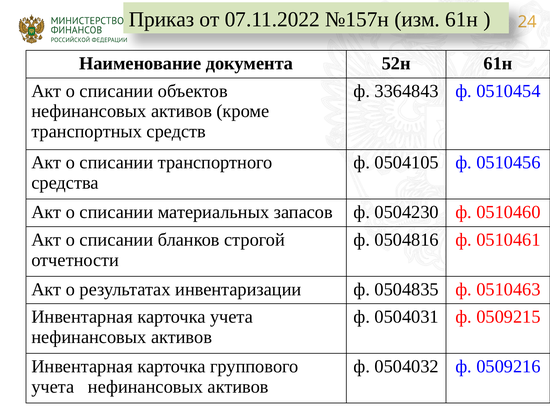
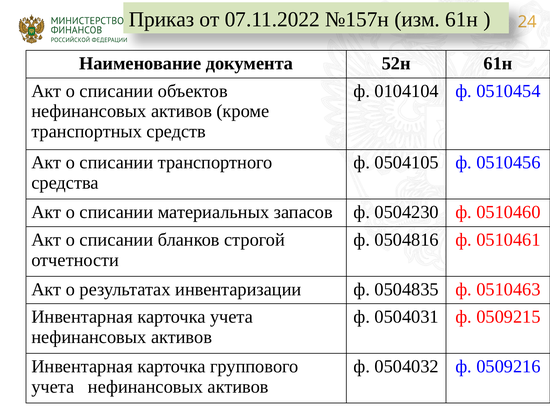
3364843: 3364843 -> 0104104 (407, 91)
